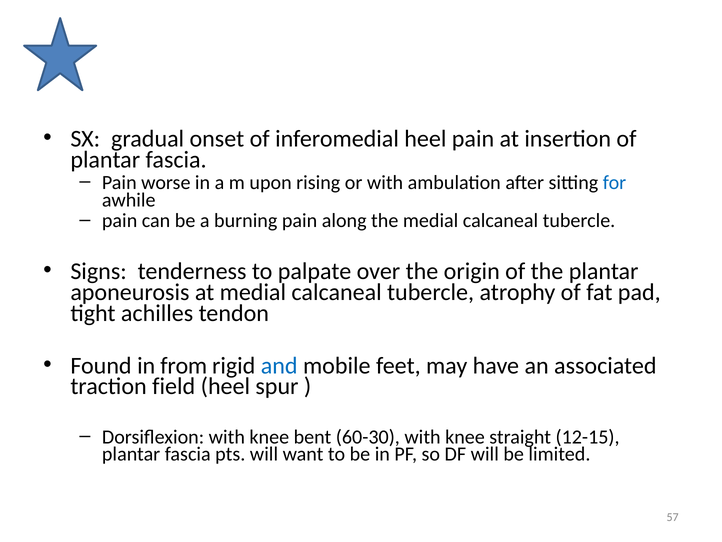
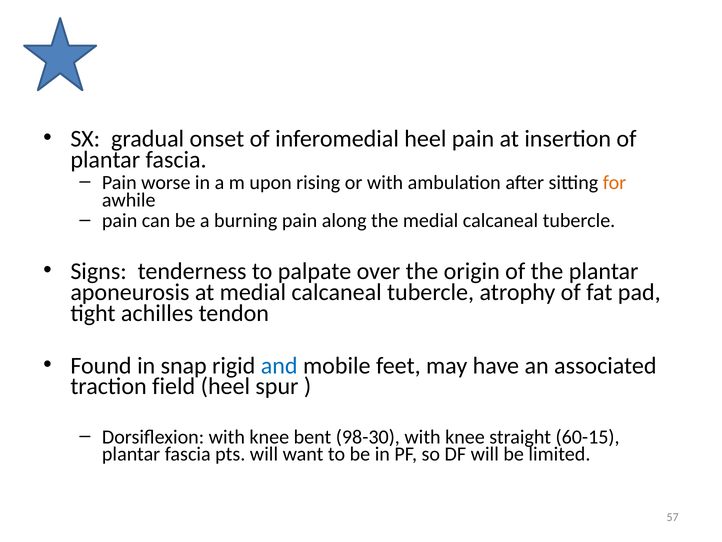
for colour: blue -> orange (614, 182)
from: from -> snap (184, 365)
60-30: 60-30 -> 98-30 (368, 436)
12-15: 12-15 -> 60-15 (588, 436)
